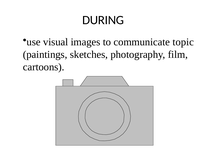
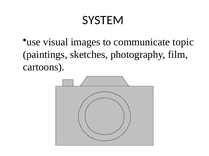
DURING: DURING -> SYSTEM (103, 20)
